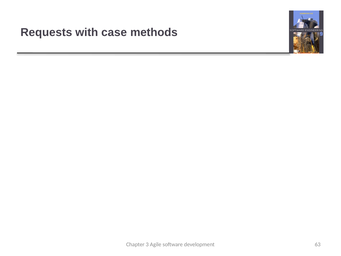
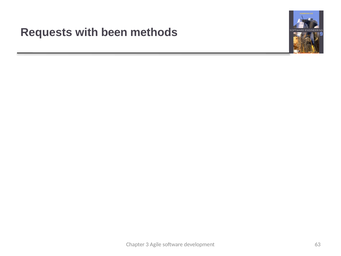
case: case -> been (114, 32)
